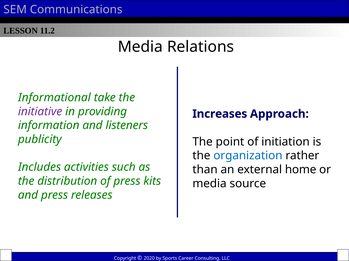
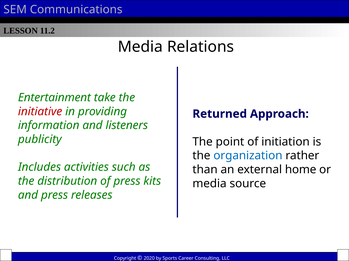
Informational: Informational -> Entertainment (54, 98)
initiative colour: purple -> red (40, 112)
Increases: Increases -> Returned (220, 114)
